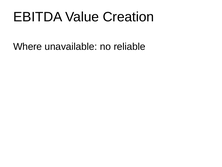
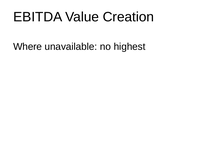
reliable: reliable -> highest (130, 47)
